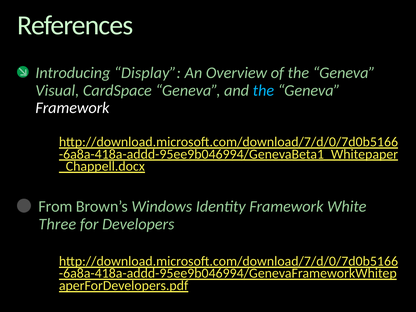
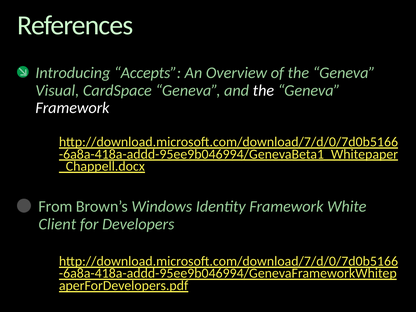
Display: Display -> Accepts (148, 73)
the colour: light blue -> white (263, 90)
Three: Three -> Client (57, 224)
